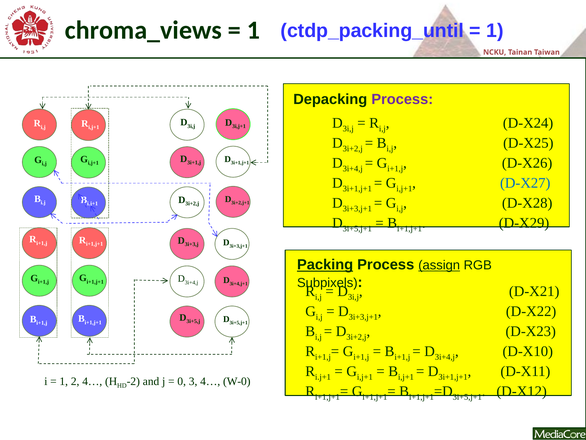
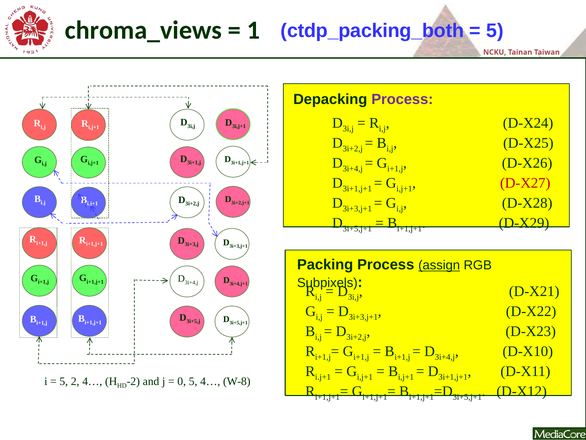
ctdp_packing_until: ctdp_packing_until -> ctdp_packing_both (372, 31)
1: 1 -> 5 (495, 31)
D-X27 colour: blue -> red (525, 183)
Packing underline: present -> none (325, 265)
1: 1 -> 5 (64, 381)
0 3: 3 -> 5 (193, 381)
W-0: W-0 -> W-8 (237, 381)
